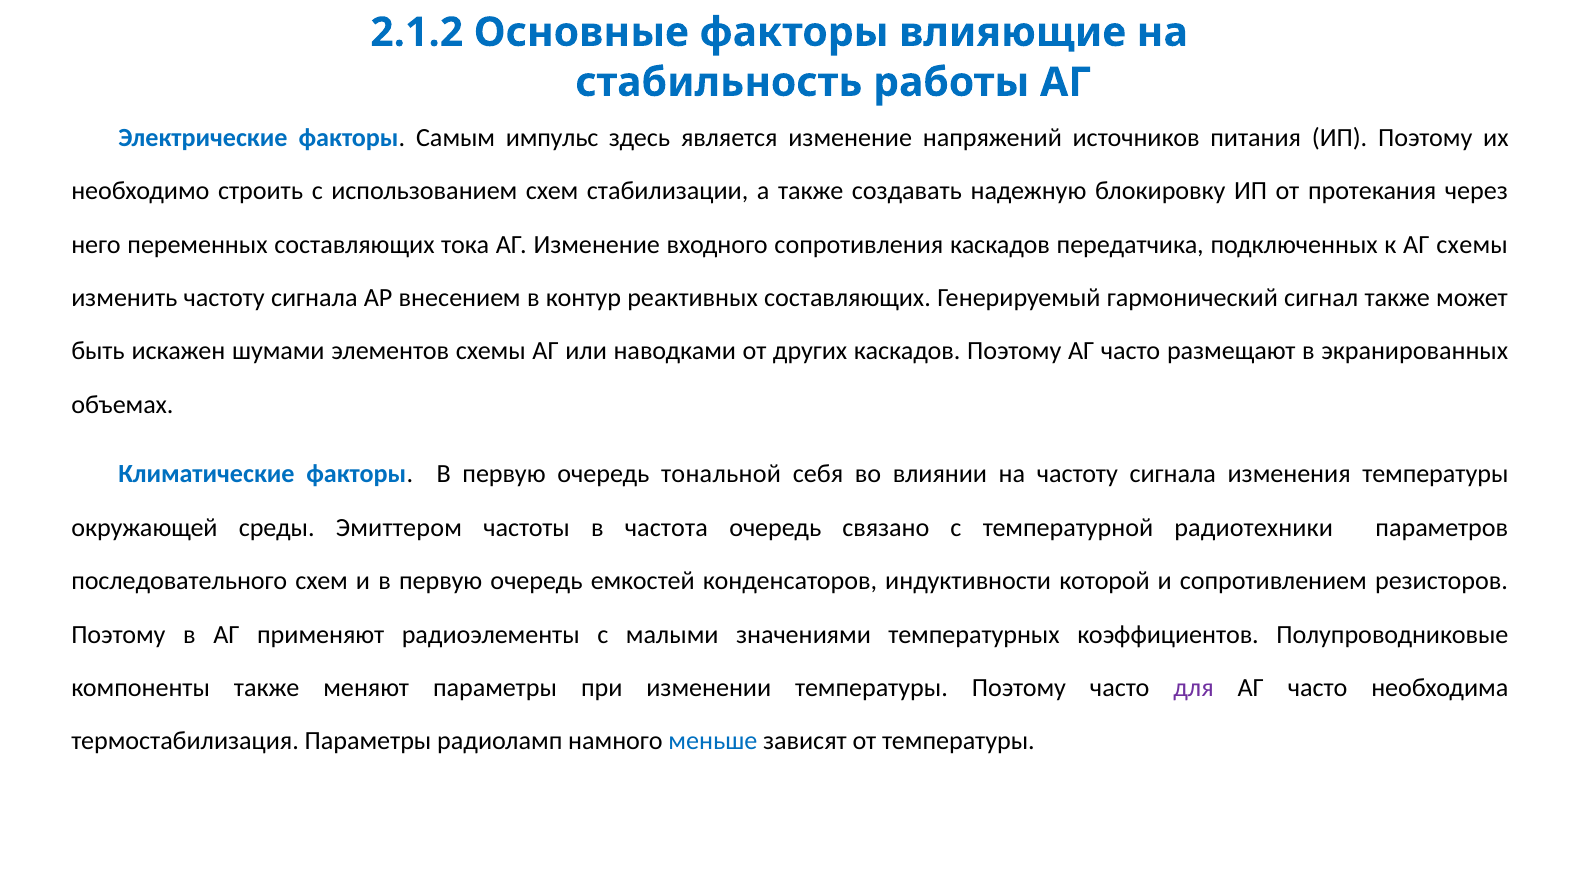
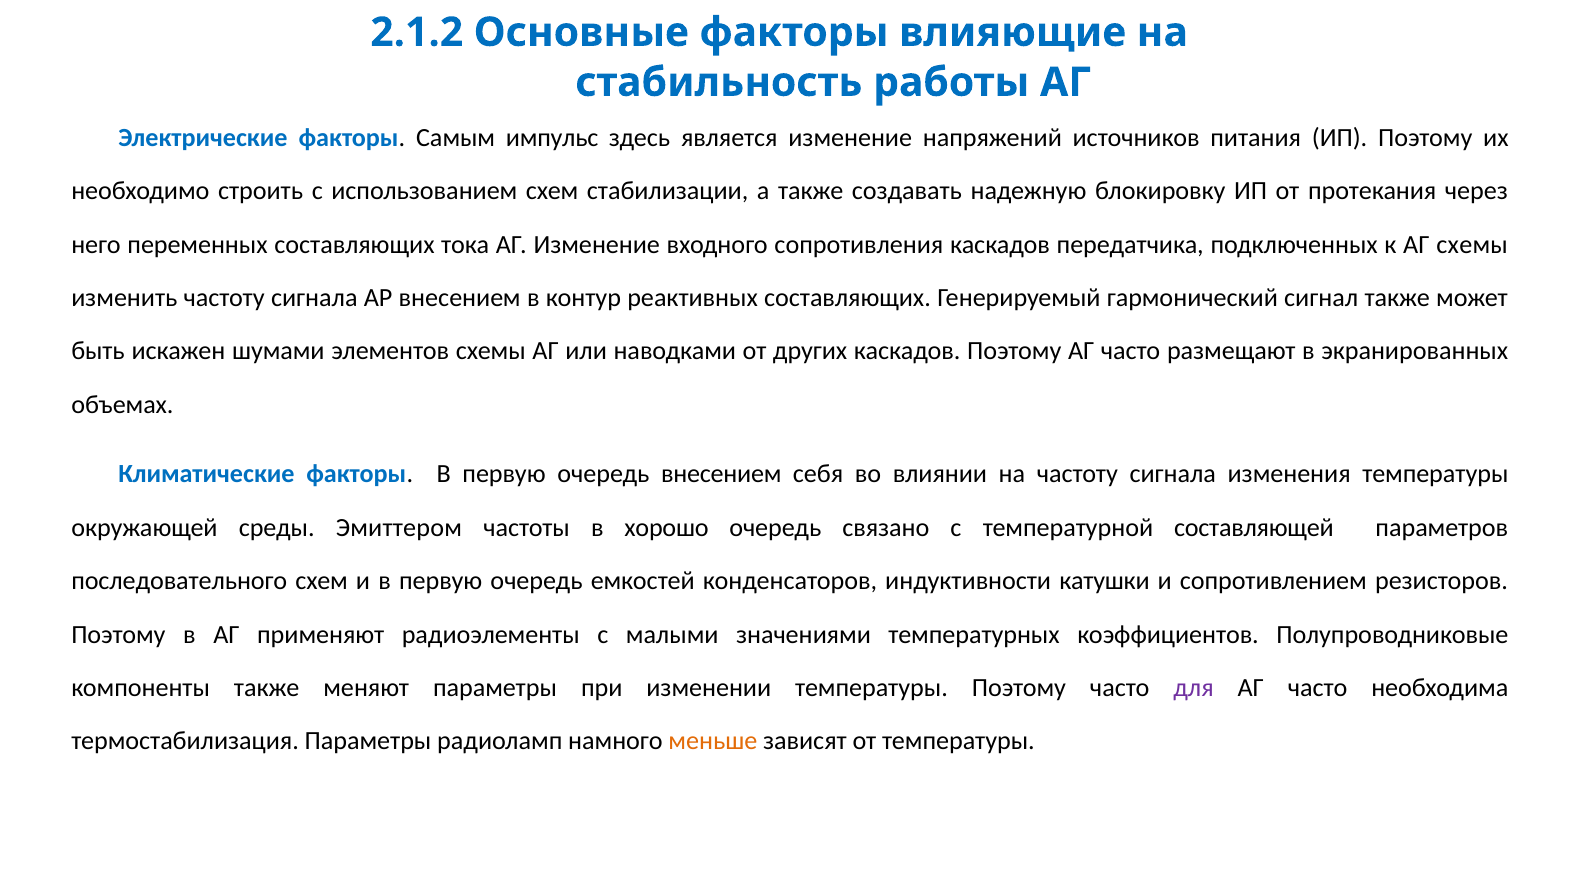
очередь тональной: тональной -> внесением (721, 474)
частота: частота -> хорошо (667, 528)
радиотехники: радиотехники -> составляющей (1254, 528)
которой: которой -> катушки (1105, 581)
меньше colour: blue -> orange (713, 741)
